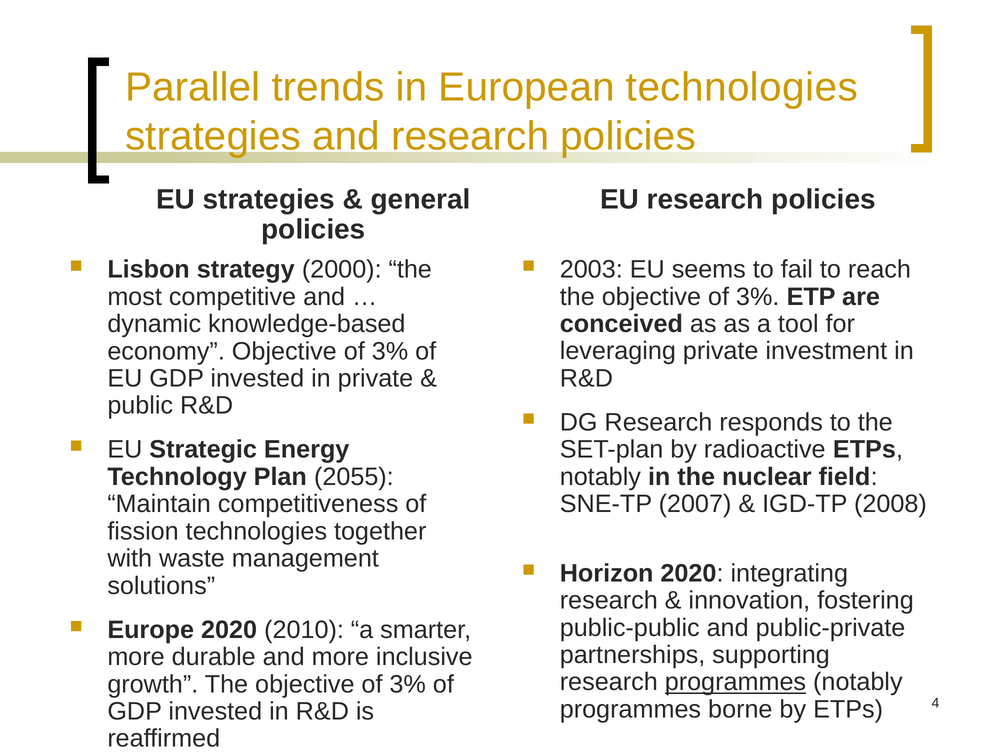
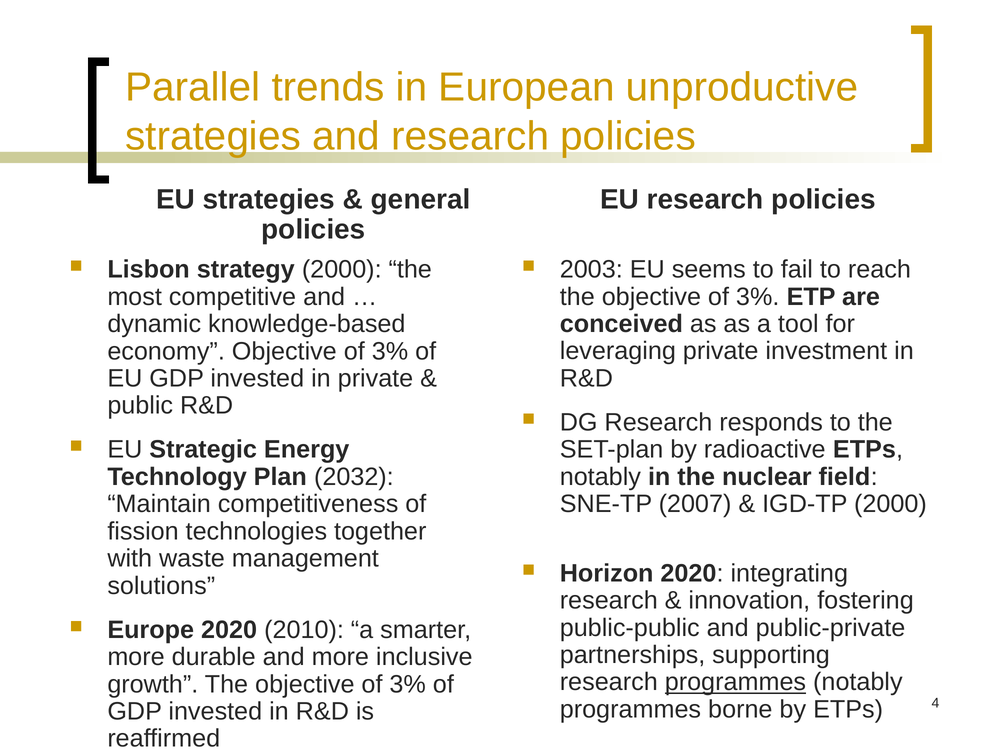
European technologies: technologies -> unproductive (742, 87)
2055: 2055 -> 2032 (354, 477)
IGD-TP 2008: 2008 -> 2000 (890, 504)
